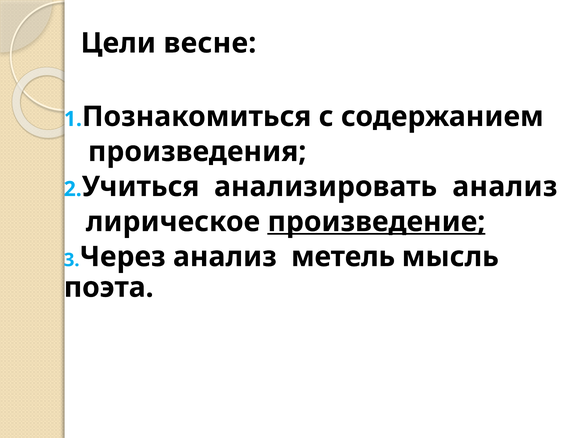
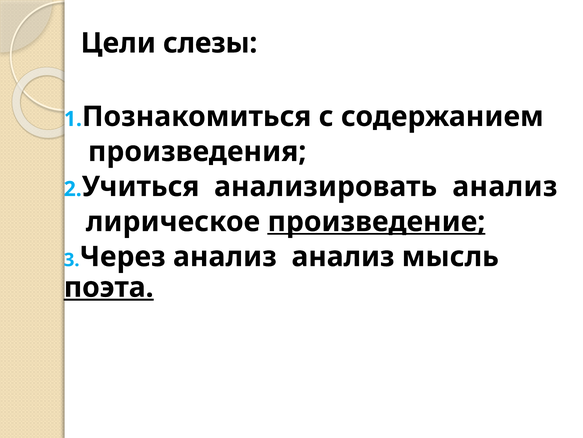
весне: весне -> слезы (210, 43)
анализ метель: метель -> анализ (343, 256)
поэта underline: none -> present (109, 287)
